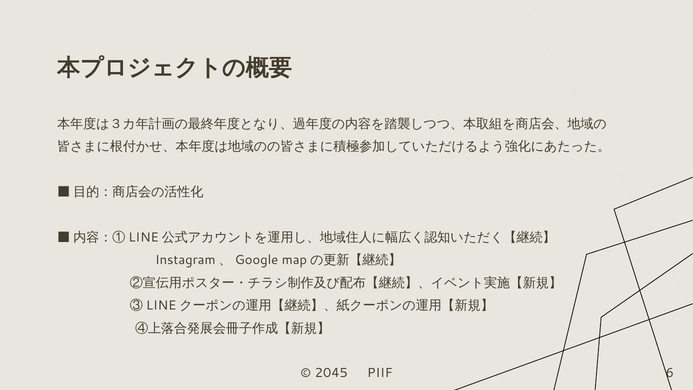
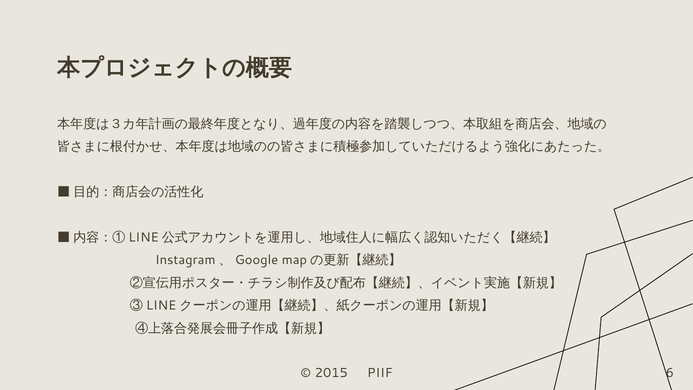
2045: 2045 -> 2015 (331, 373)
